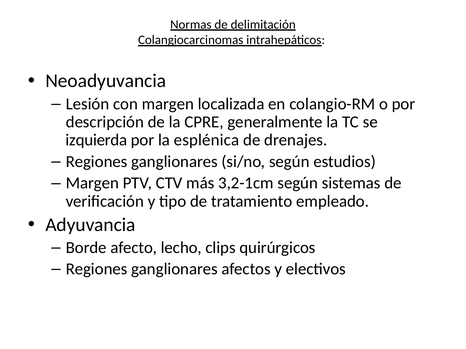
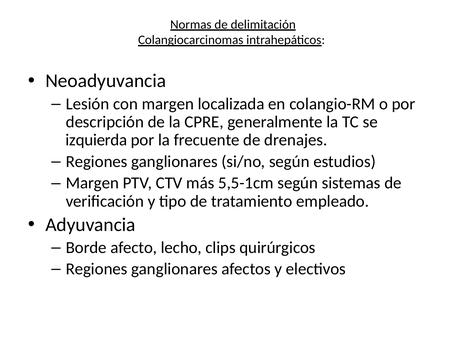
esplénica: esplénica -> frecuente (207, 140)
3,2-1cm: 3,2-1cm -> 5,5-1cm (246, 183)
